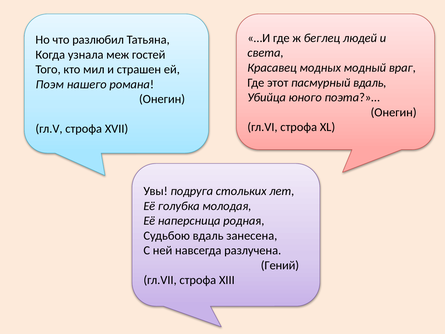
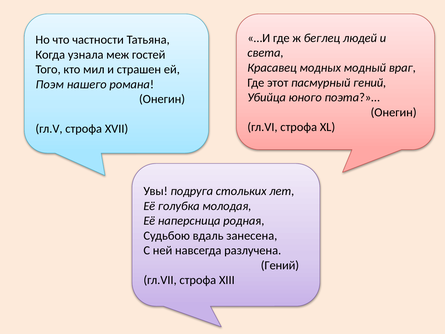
разлюбил: разлюбил -> частности (98, 40)
пасмурный вдаль: вдаль -> гений (370, 83)
